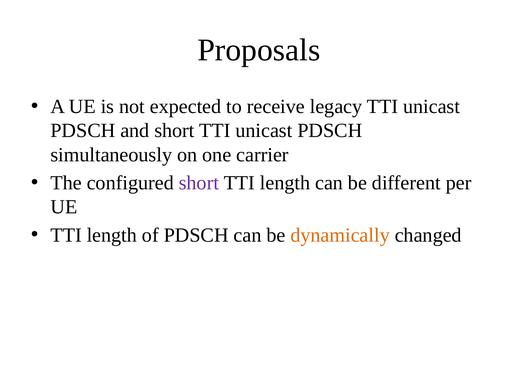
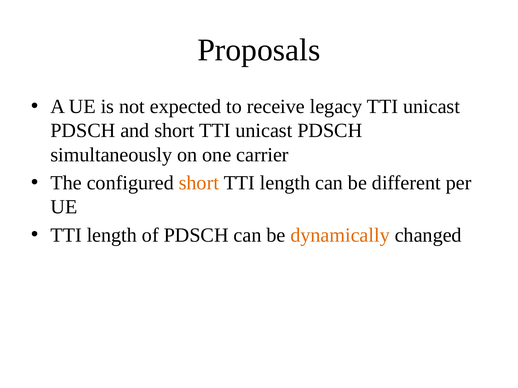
short colour: purple -> orange (199, 183)
